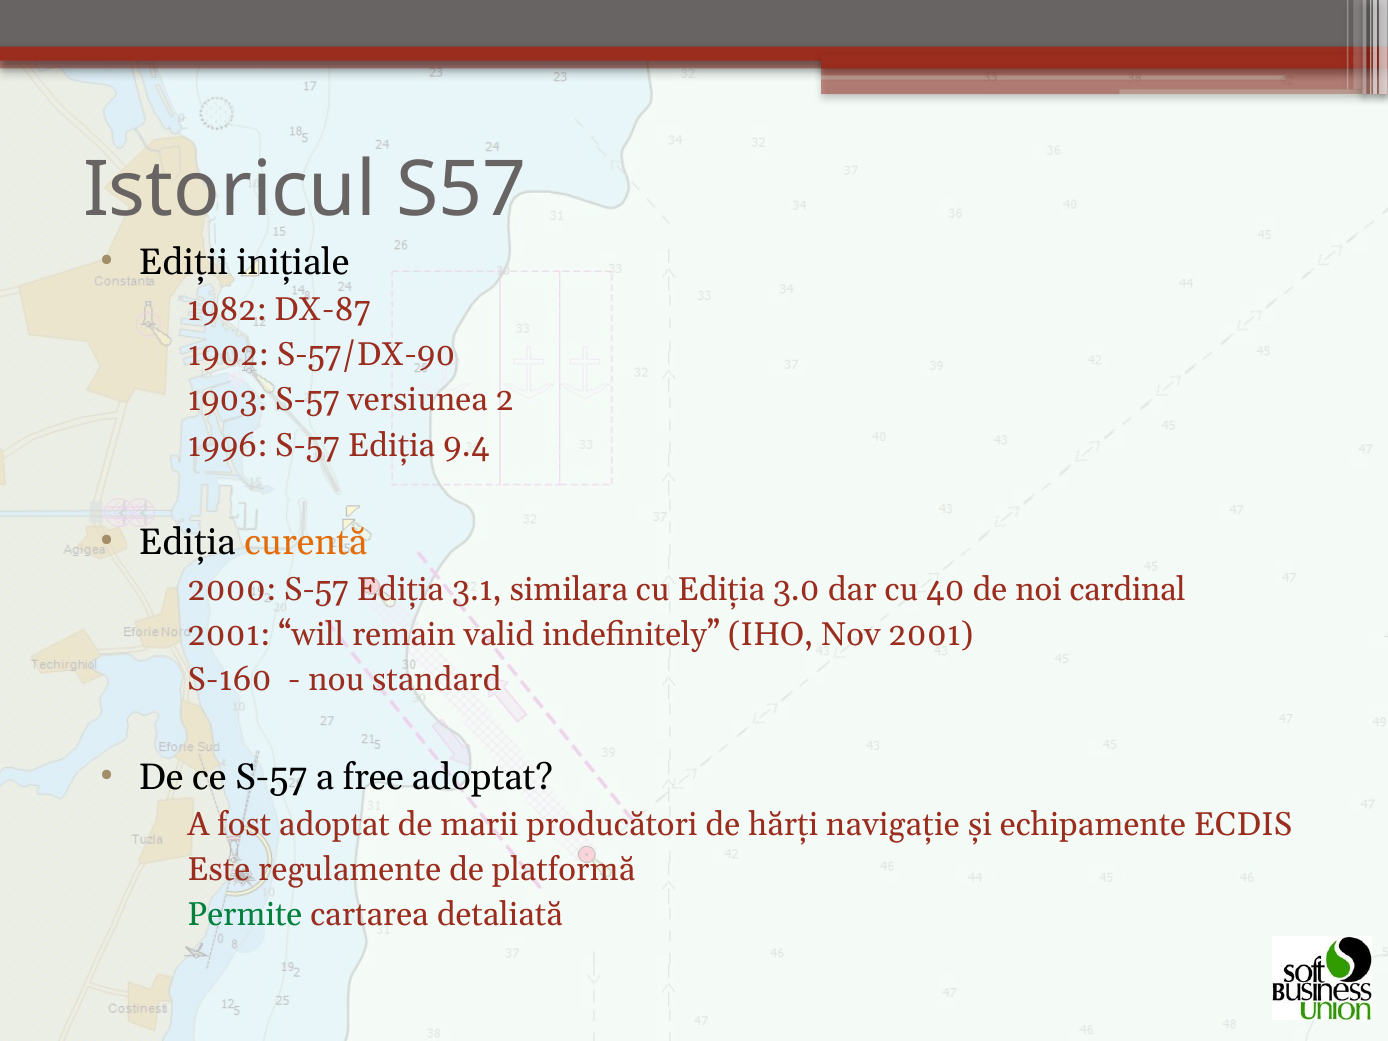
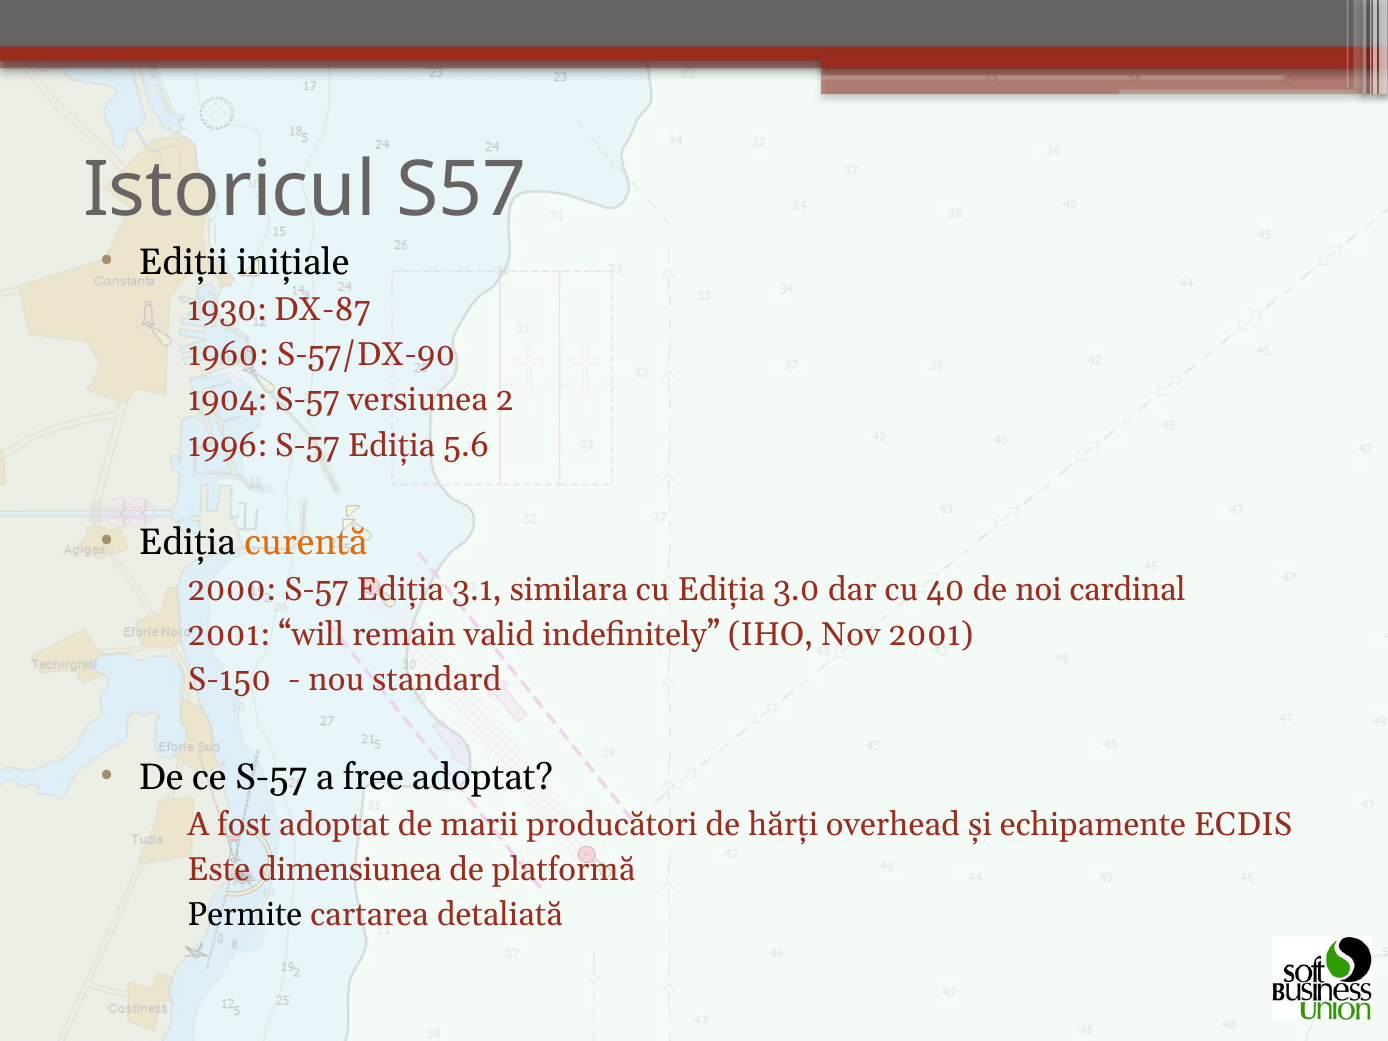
1982: 1982 -> 1930 (227, 310)
1902: 1902 -> 1960 (228, 355)
1903: 1903 -> 1904 (227, 400)
9.4: 9.4 -> 5.6 (466, 445)
S-160: S-160 -> S-150 (230, 680)
navigație: navigație -> overhead (893, 825)
regulamente: regulamente -> dimensiunea (350, 870)
Permite colour: green -> black (245, 915)
